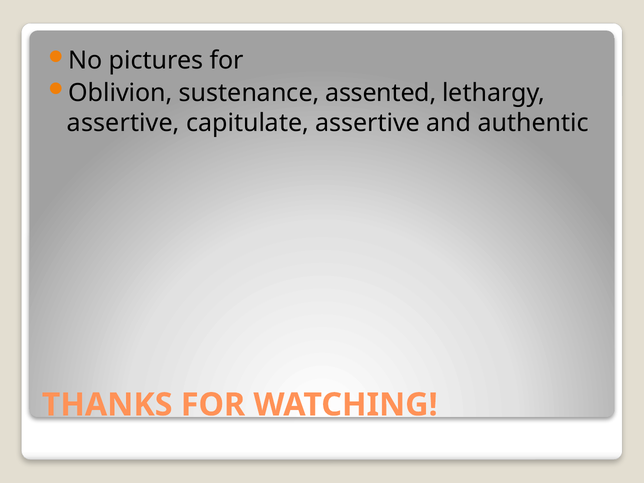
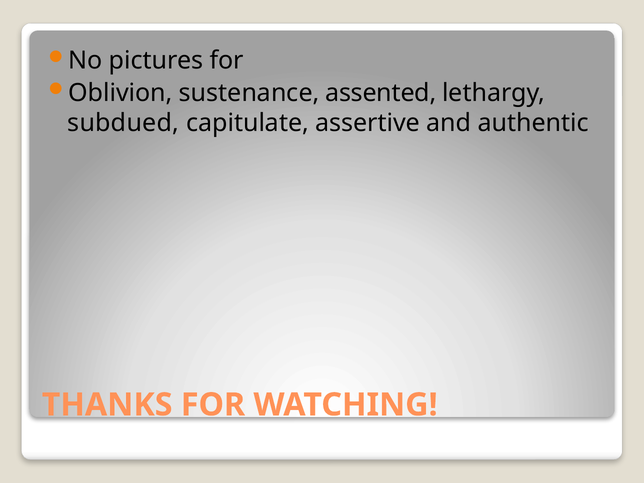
assertive: assertive -> subdued (123, 123)
